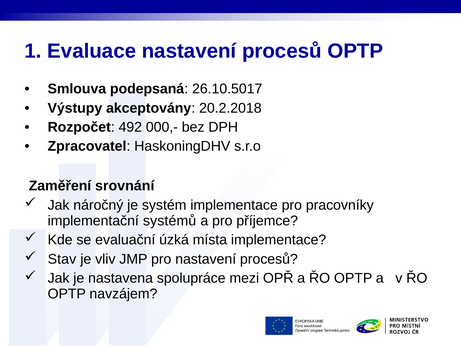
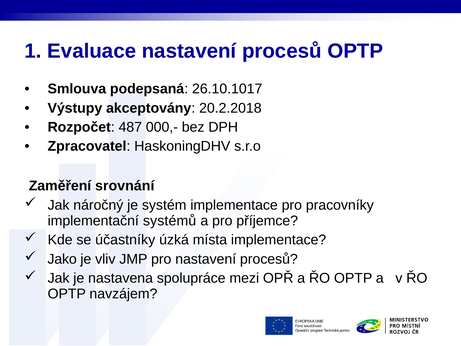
26.10.5017: 26.10.5017 -> 26.10.1017 (227, 89)
492: 492 -> 487 (130, 127)
evaluační: evaluační -> účastníky (125, 240)
Stav: Stav -> Jako (62, 259)
